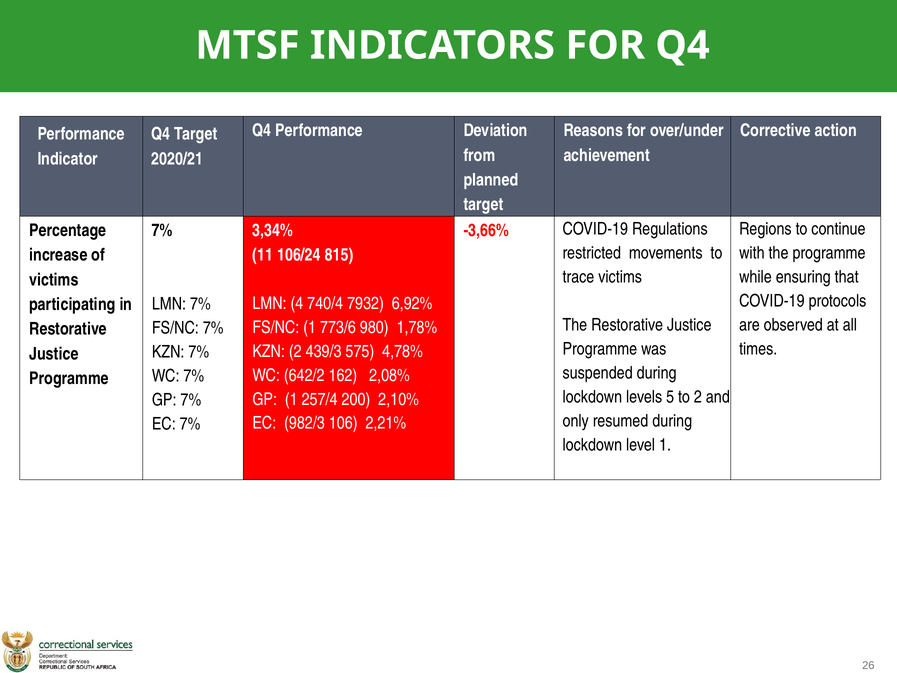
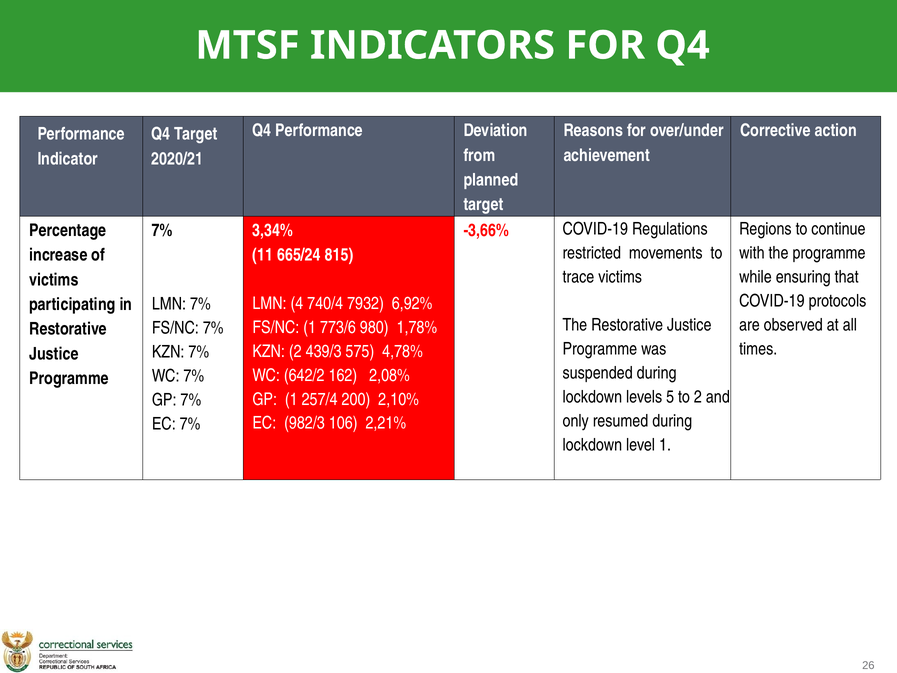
106/24: 106/24 -> 665/24 (299, 255)
